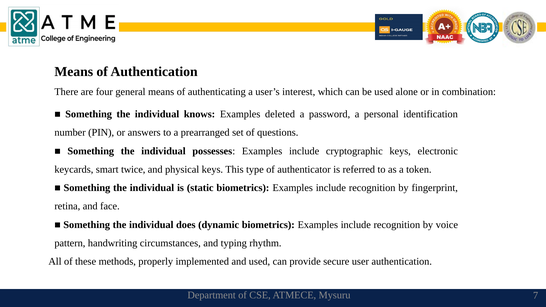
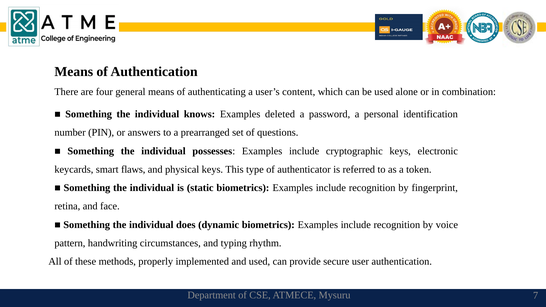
interest: interest -> content (299, 92)
twice: twice -> flaws (133, 169)
